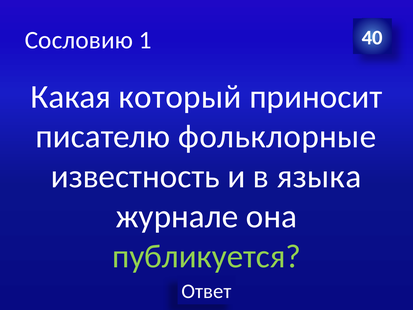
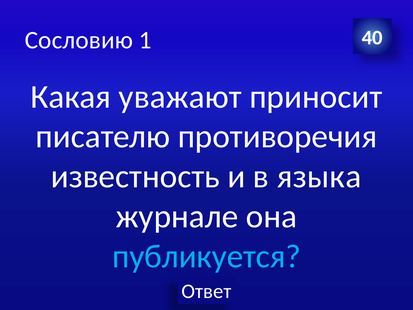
который: который -> уважают (180, 97)
фольклорные: фольклорные -> противоречия (277, 137)
публикуется colour: light green -> light blue (207, 256)
